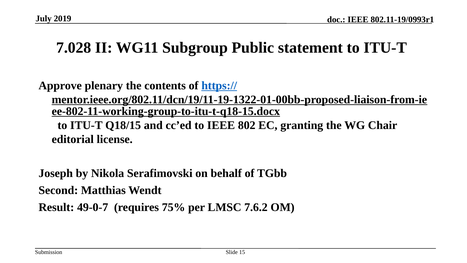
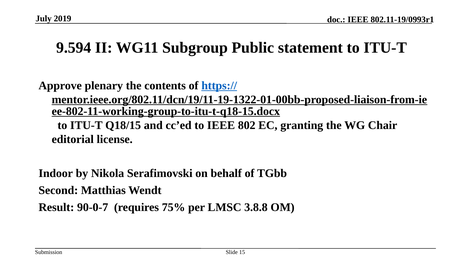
7.028: 7.028 -> 9.594 (74, 48)
Joseph: Joseph -> Indoor (56, 173)
49-0-7: 49-0-7 -> 90-0-7 (93, 207)
7.6.2: 7.6.2 -> 3.8.8 (256, 207)
